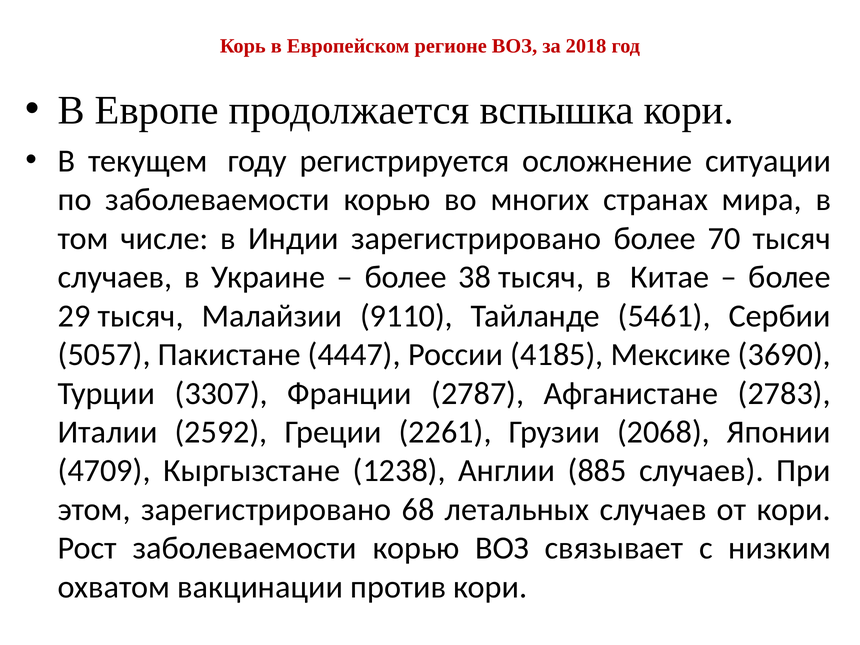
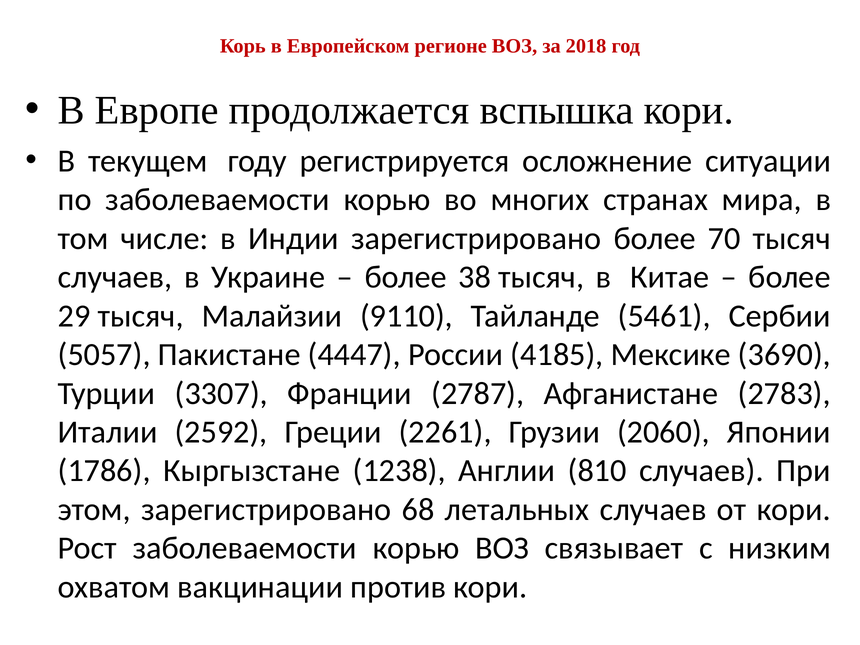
2068: 2068 -> 2060 (663, 432)
4709: 4709 -> 1786 (104, 471)
885: 885 -> 810 (597, 471)
